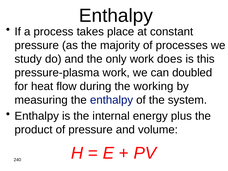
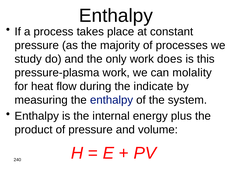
doubled: doubled -> molality (192, 73)
working: working -> indicate (154, 86)
